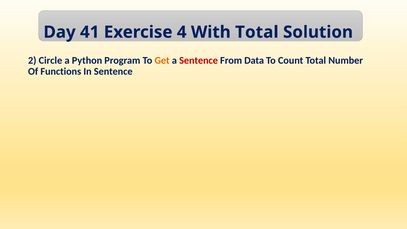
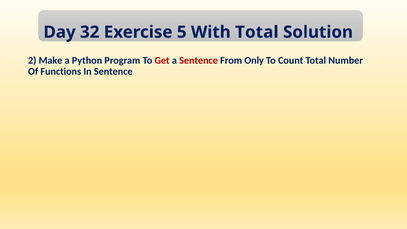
41: 41 -> 32 (90, 32)
4: 4 -> 5 (182, 32)
Circle: Circle -> Make (50, 60)
Get colour: orange -> red (162, 60)
Data: Data -> Only (254, 60)
